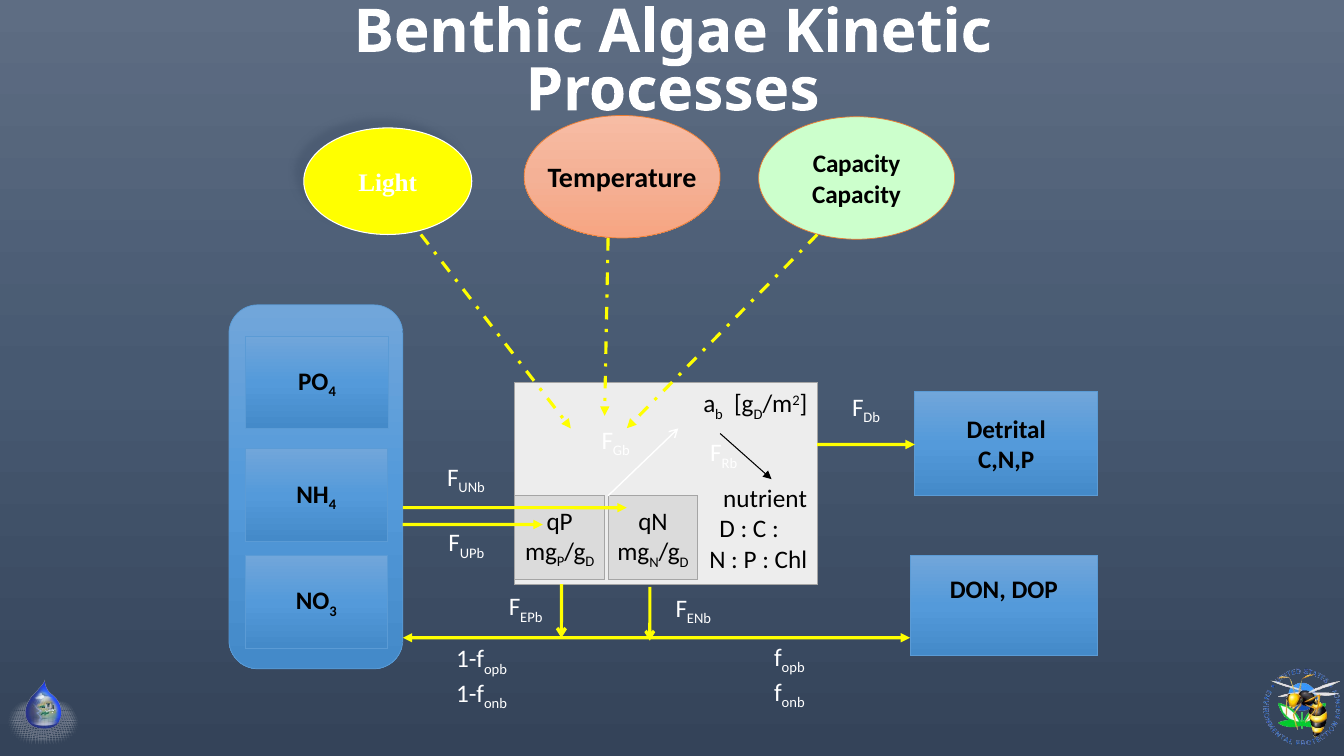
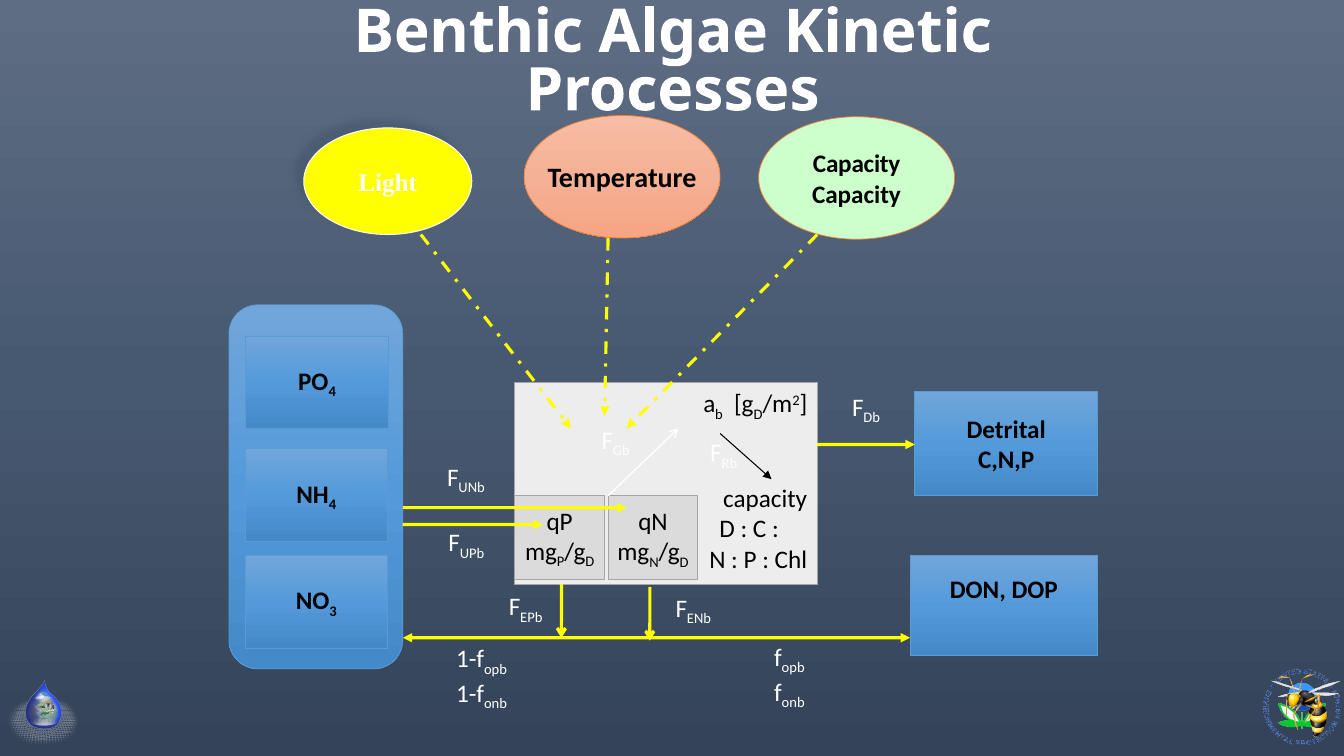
nutrient: nutrient -> capacity (765, 499)
